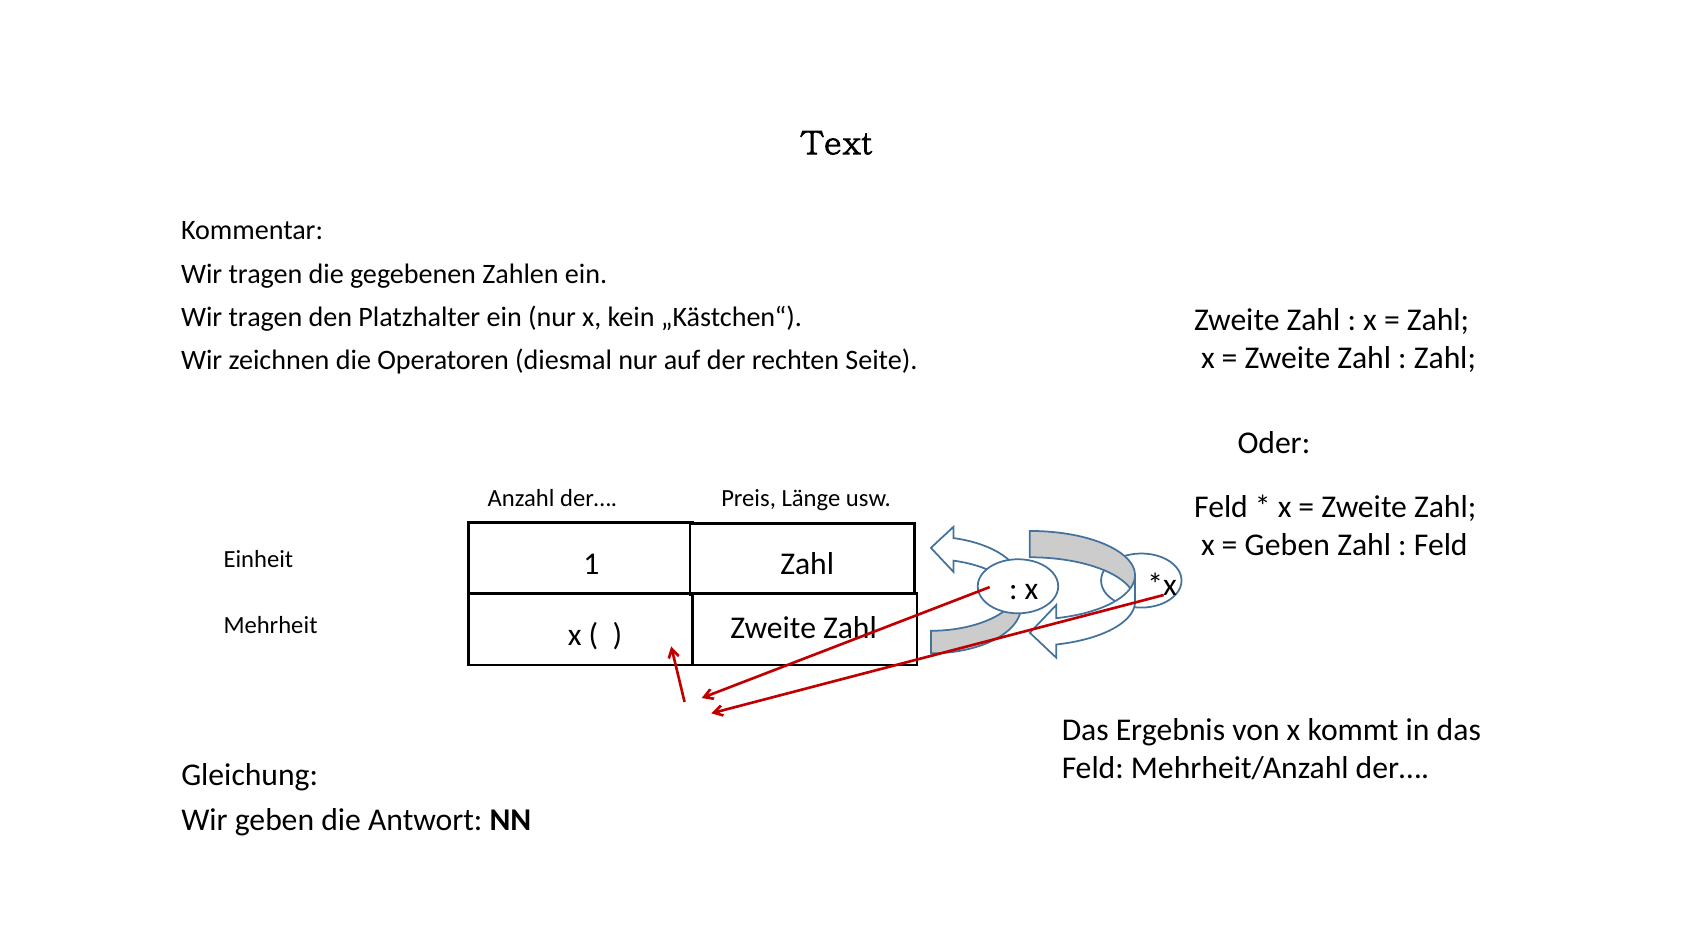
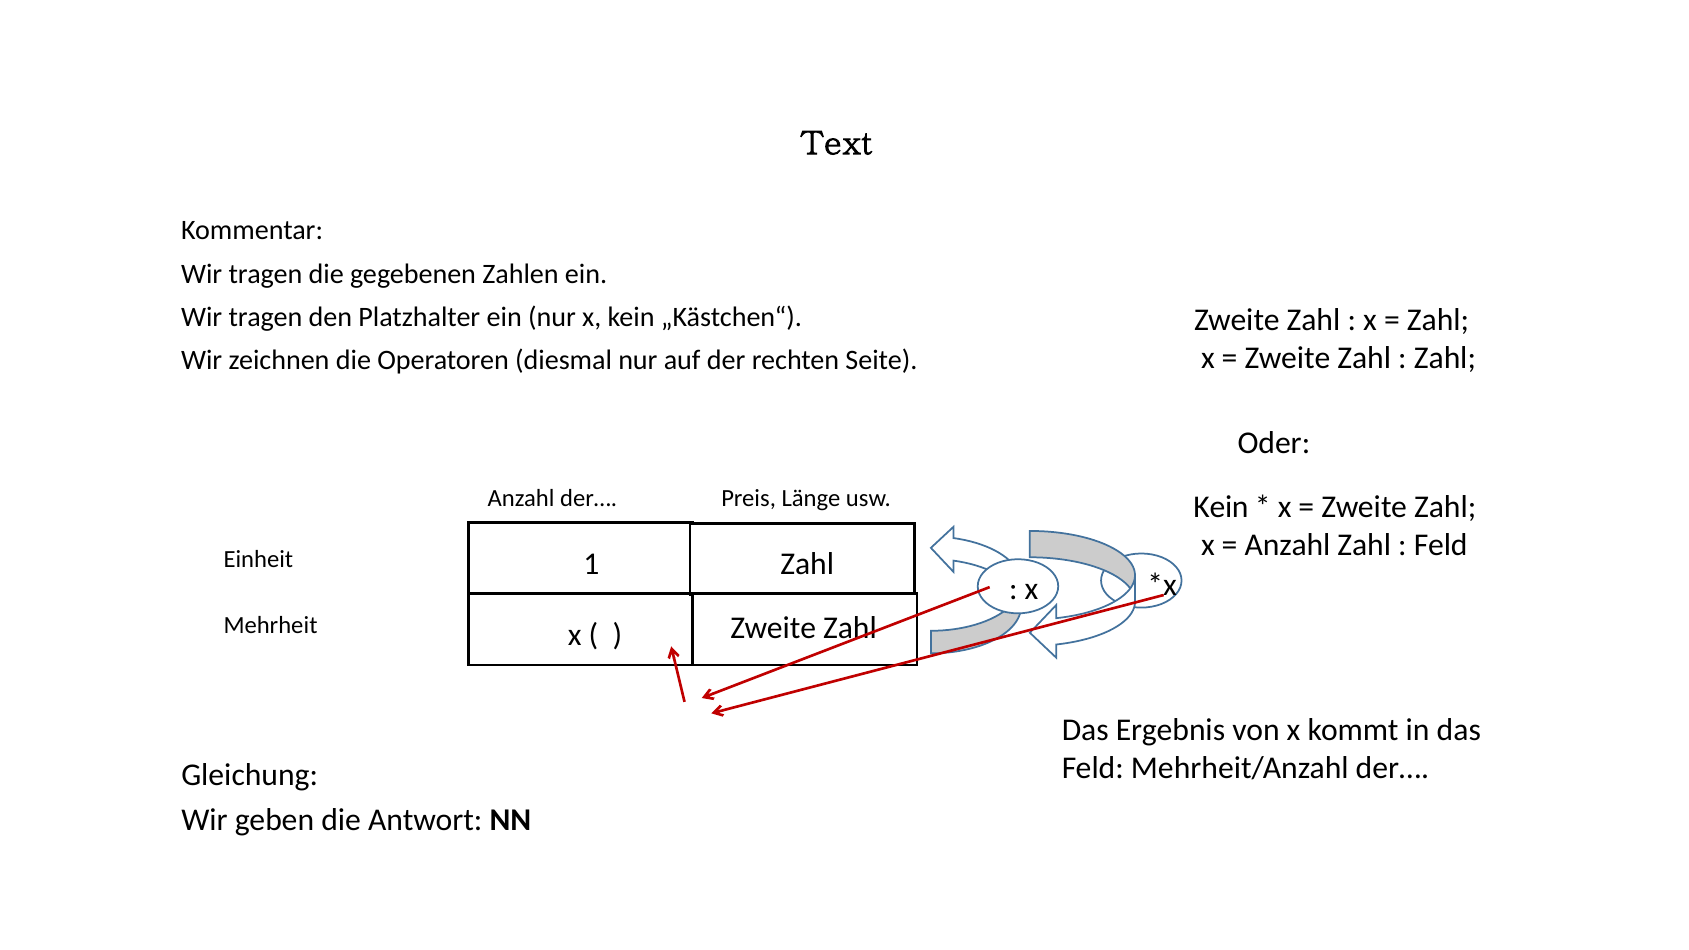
Feld: Feld -> Kein (1221, 507)
Geben: Geben -> Anzahl (1288, 545)
